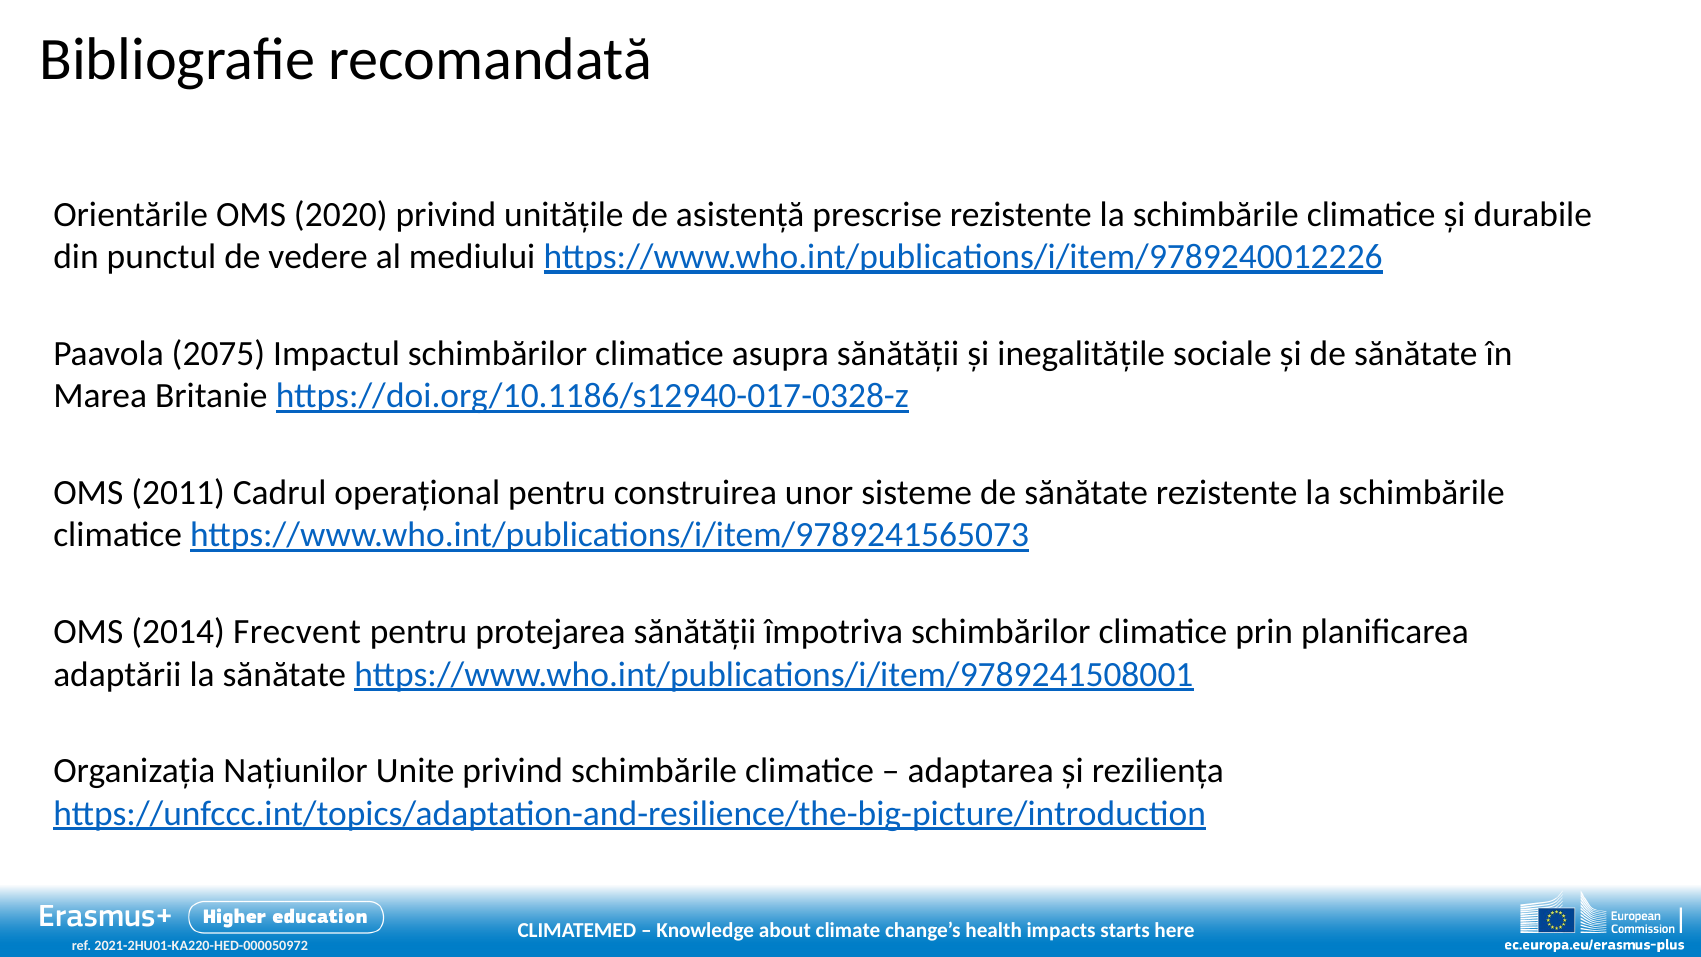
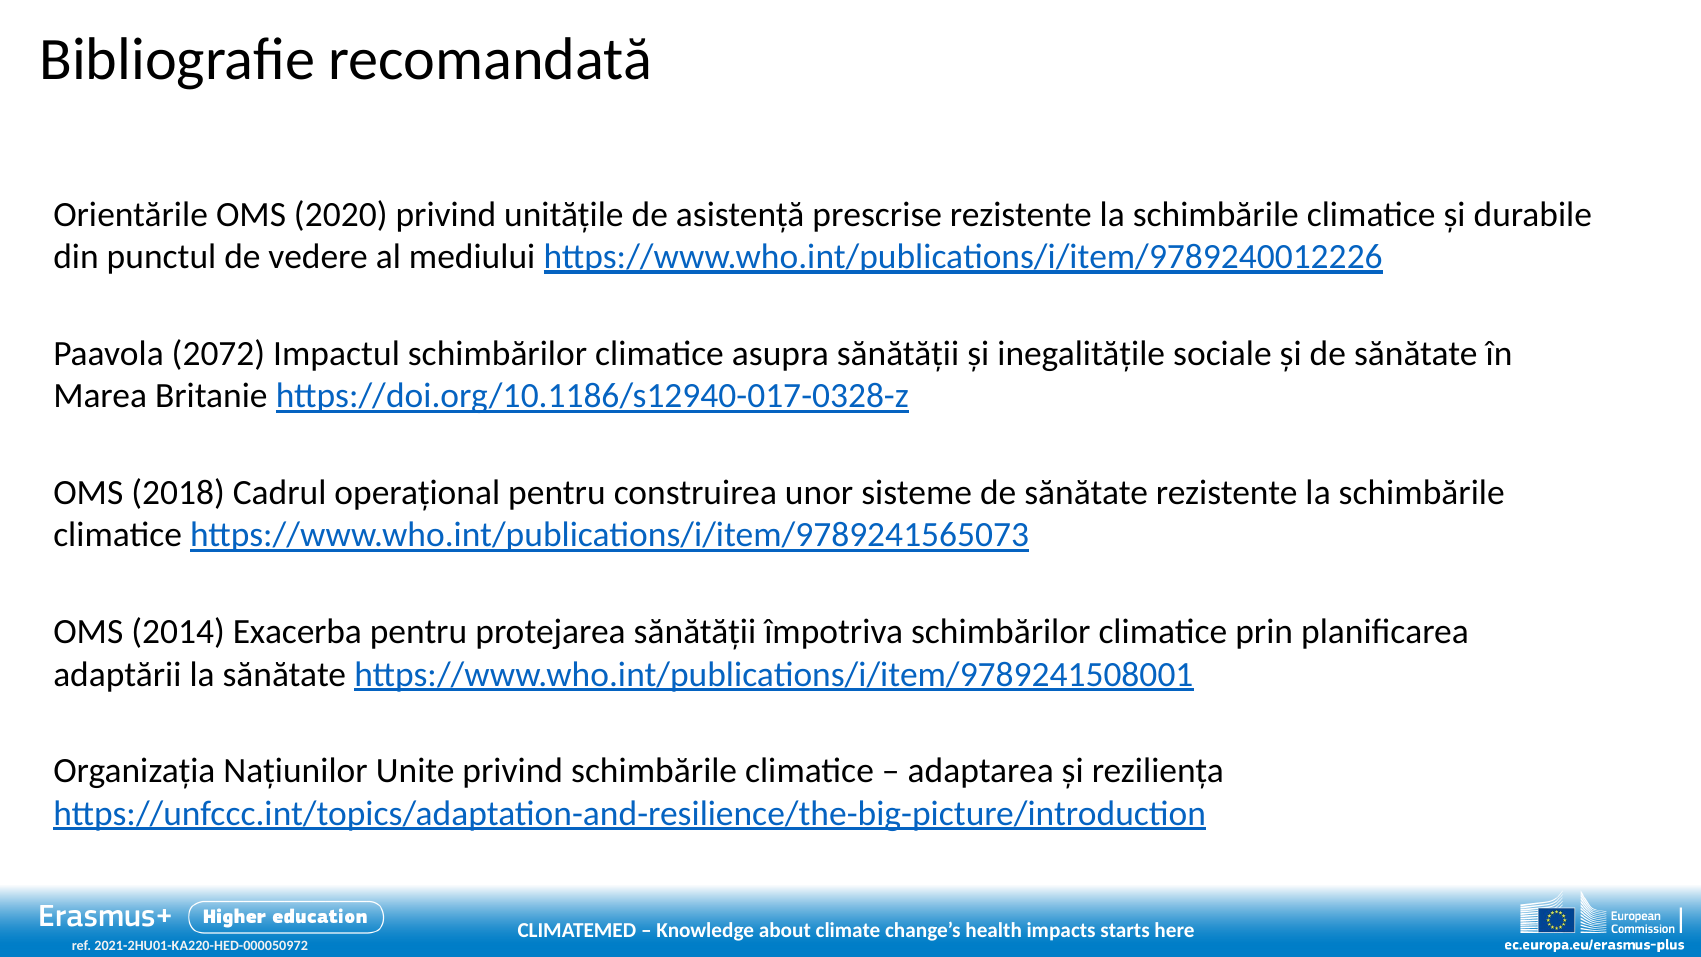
2075: 2075 -> 2072 (218, 353)
2011: 2011 -> 2018 (178, 493)
Frecvent: Frecvent -> Exacerba (297, 632)
